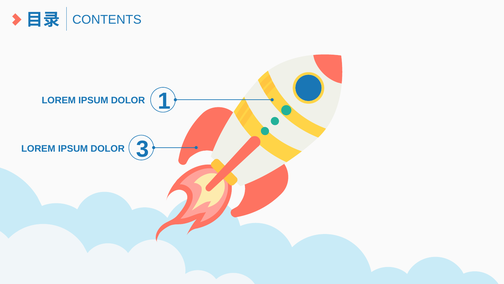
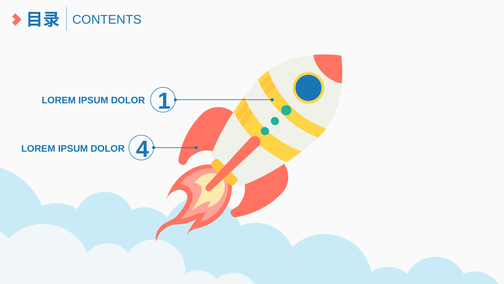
3: 3 -> 4 (143, 149)
